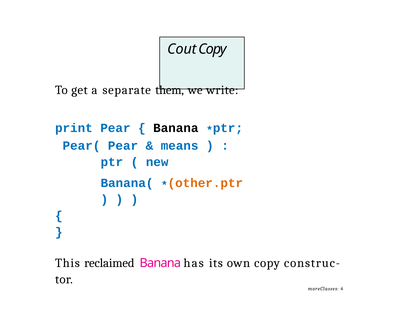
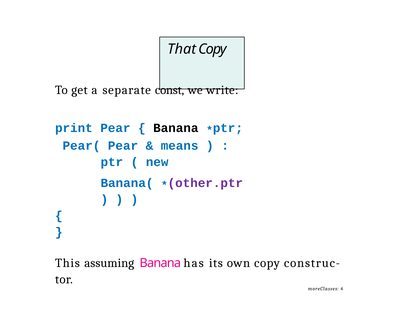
Cout: Cout -> That (182, 49)
them: them -> const (170, 90)
other.ptr colour: orange -> purple (205, 183)
reclaimed: reclaimed -> assuming (109, 263)
